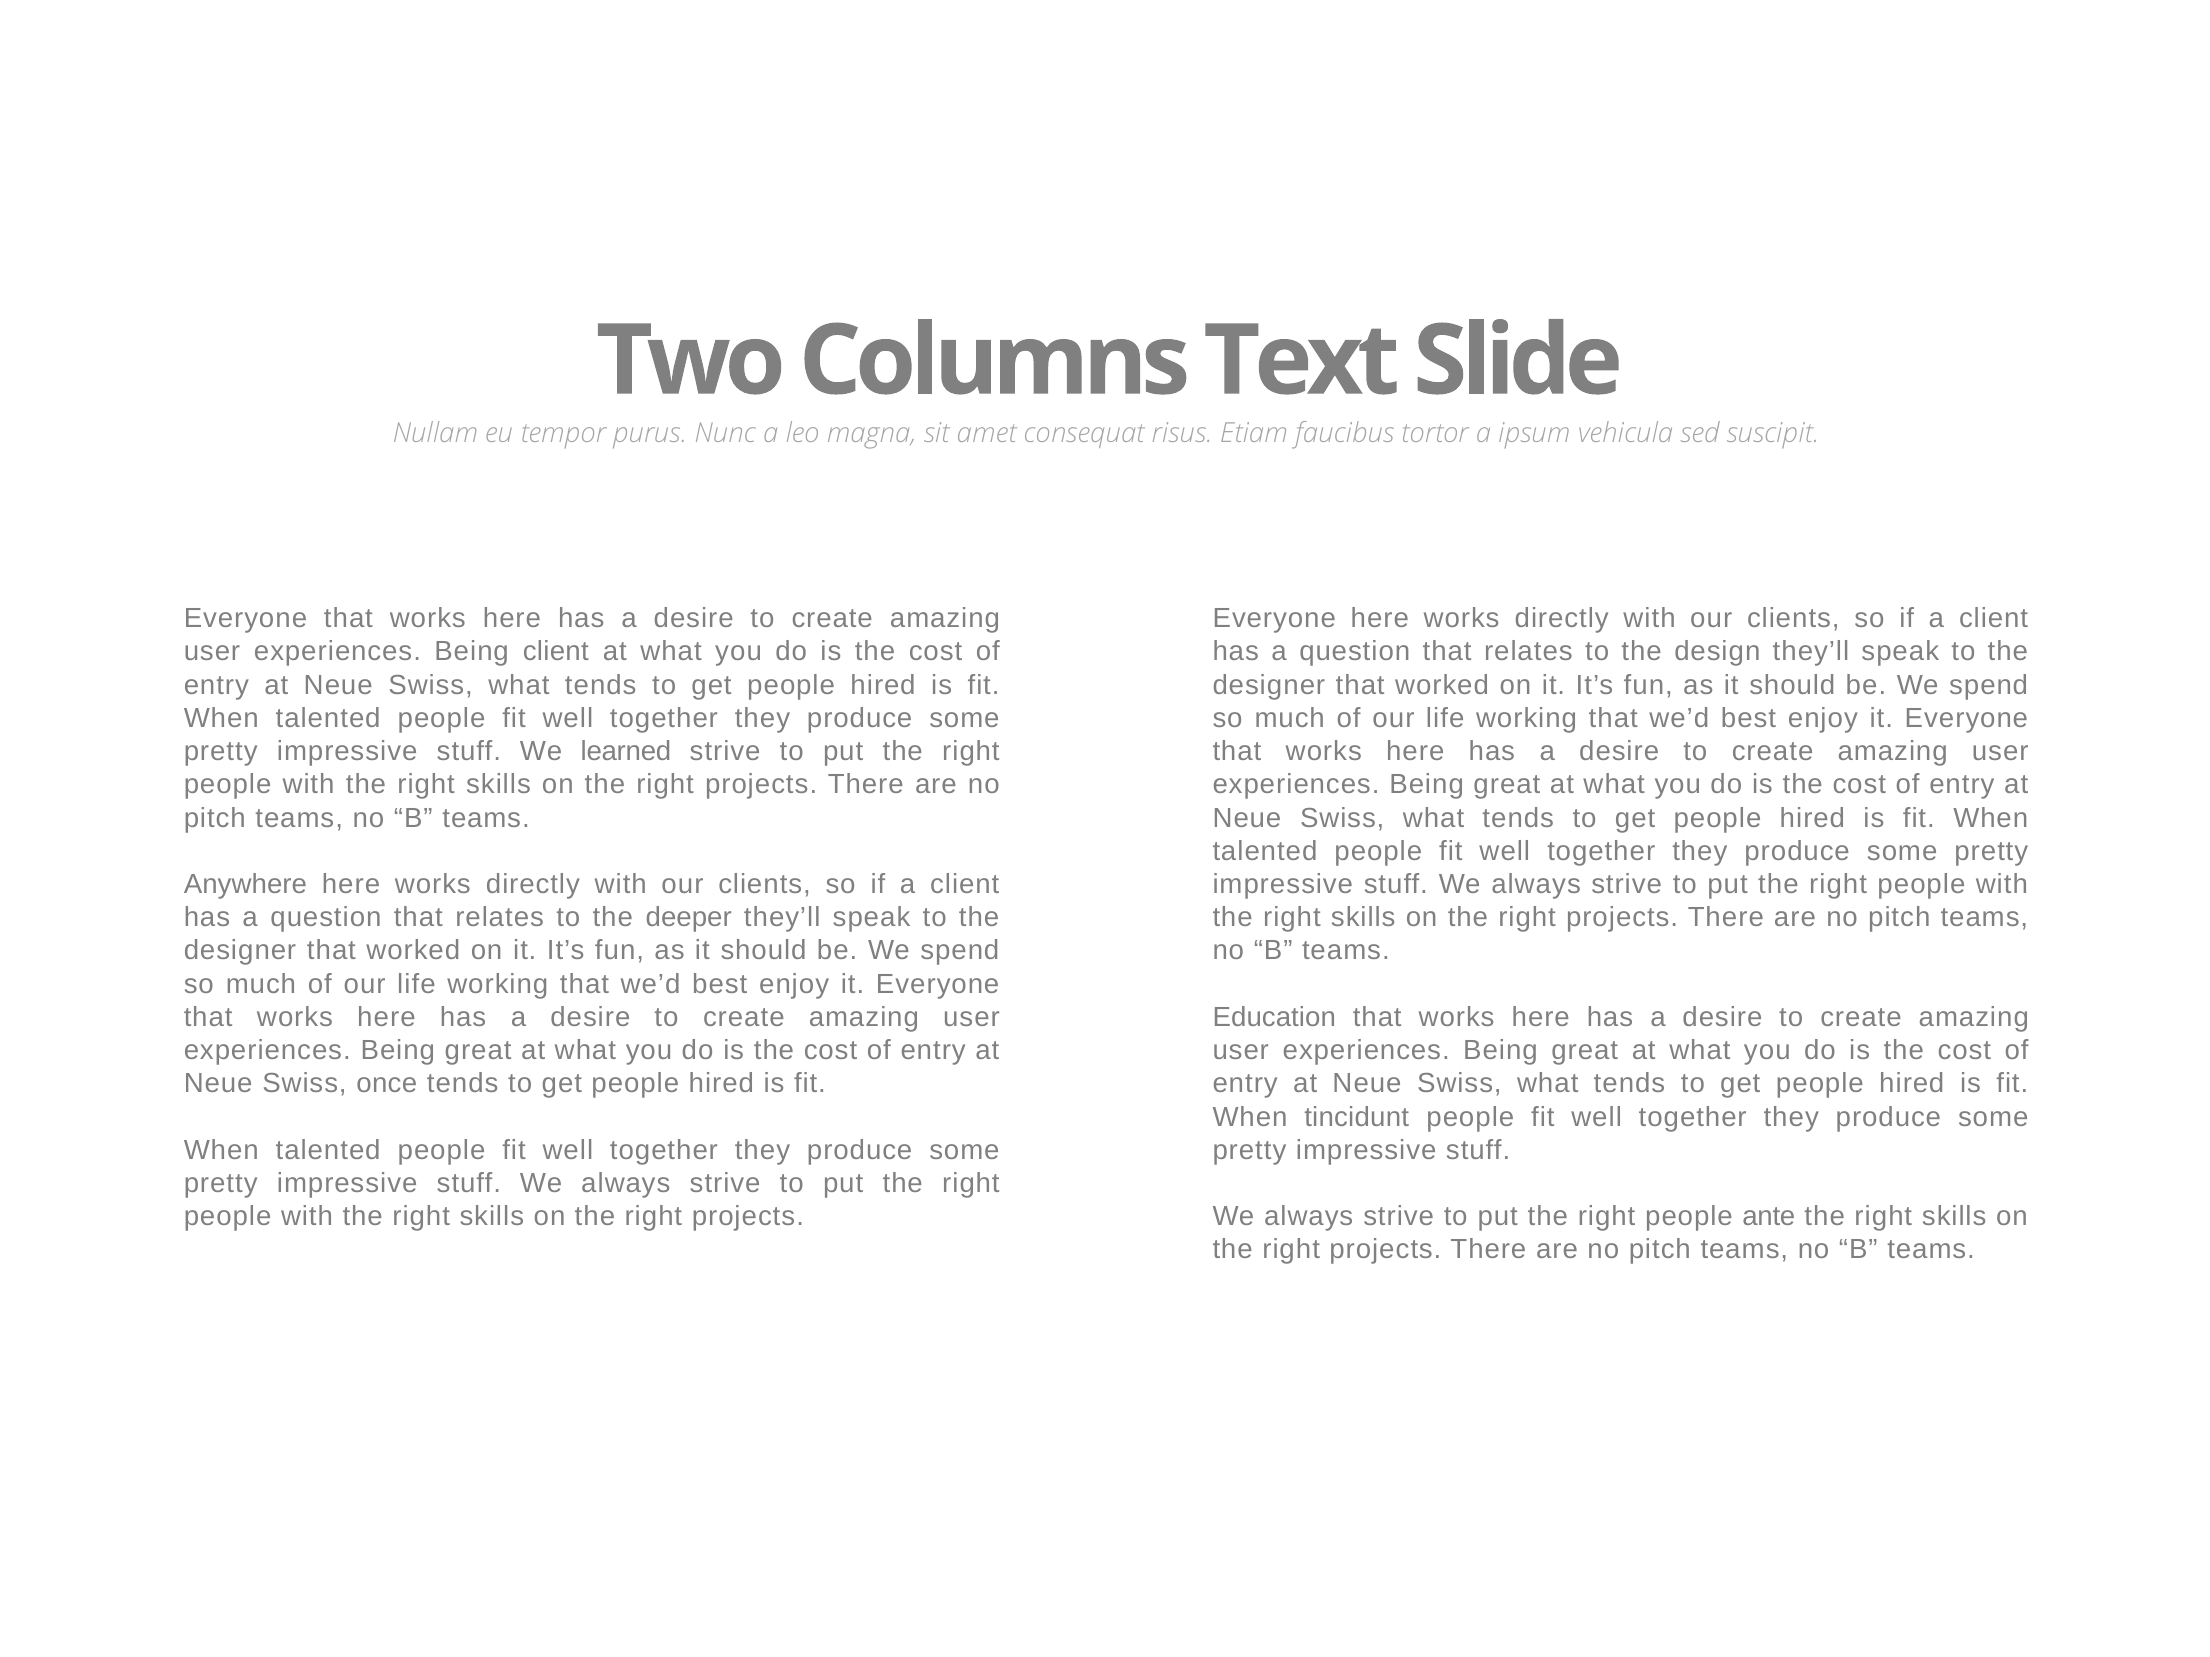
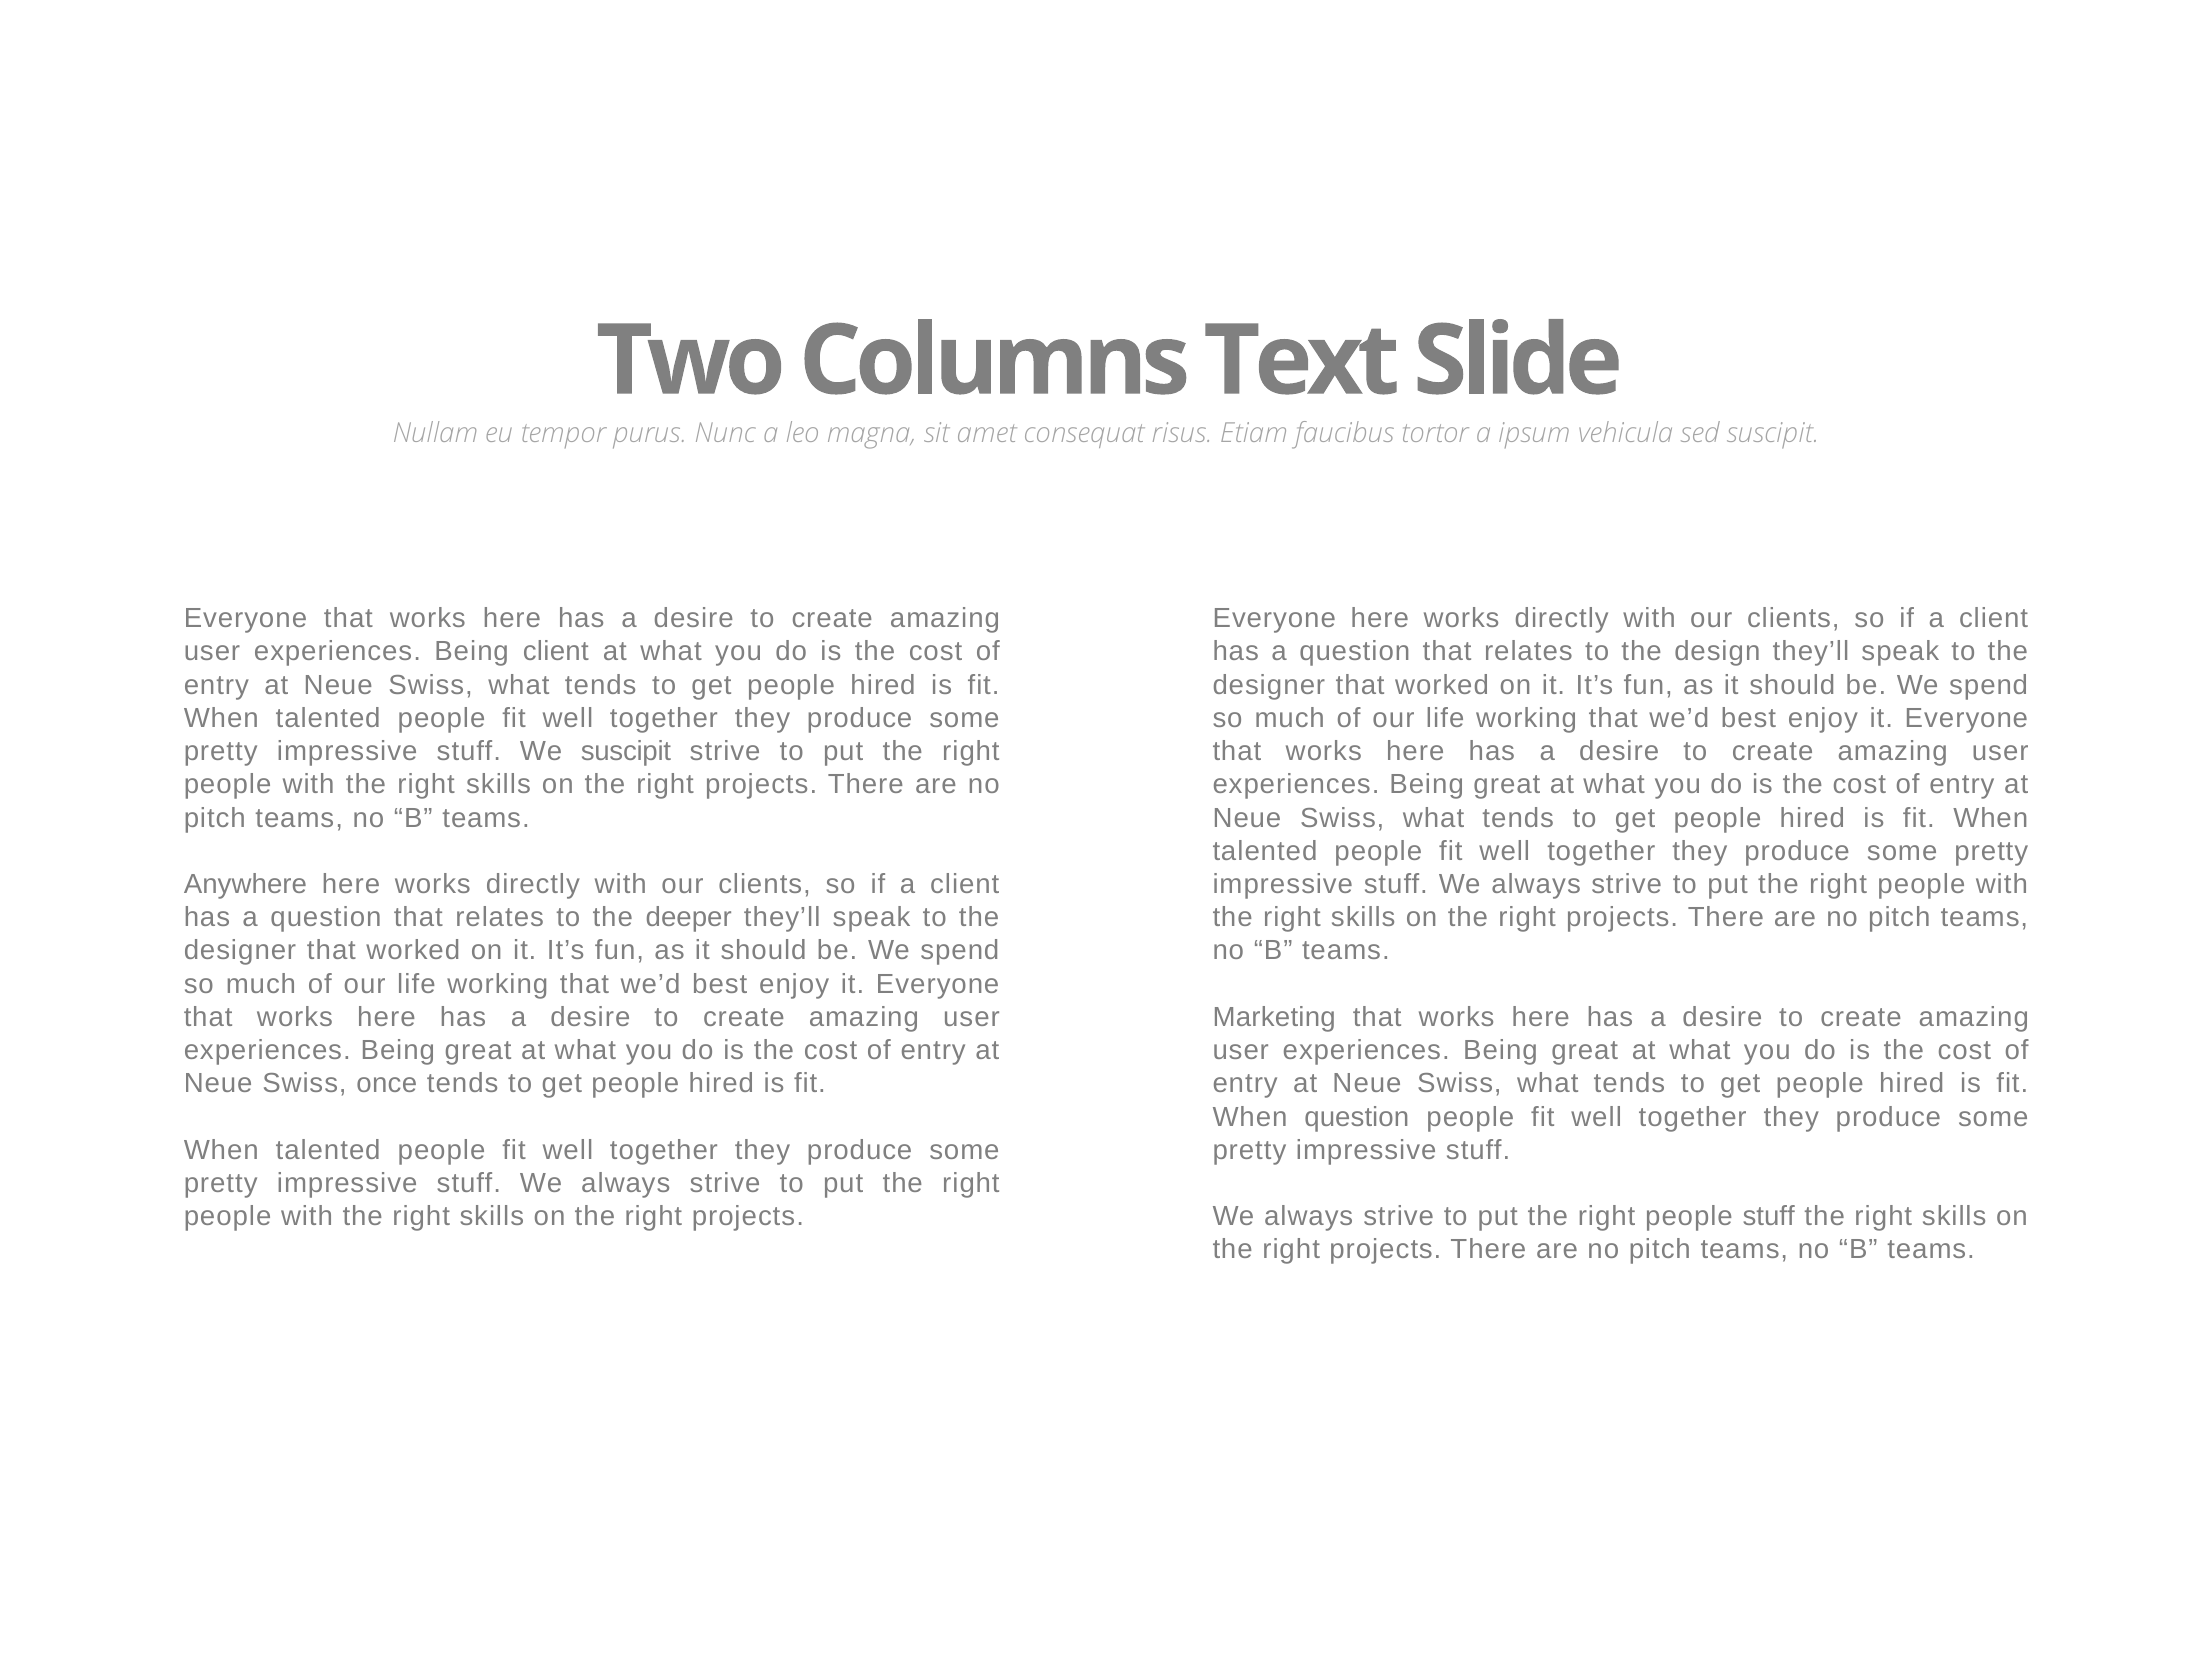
We learned: learned -> suscipit (626, 752)
Education: Education -> Marketing (1274, 1018)
When tincidunt: tincidunt -> question (1357, 1117)
people ante: ante -> stuff (1769, 1217)
